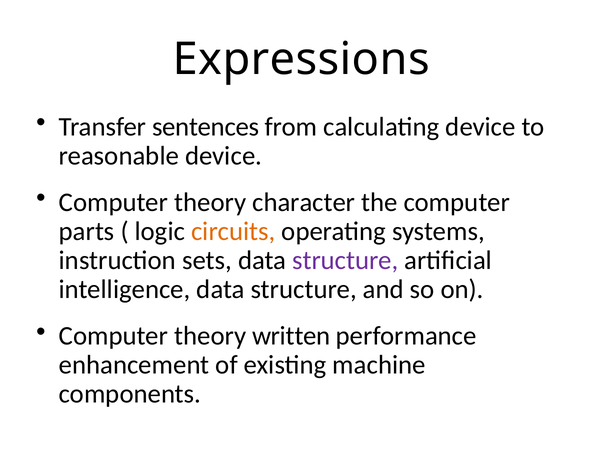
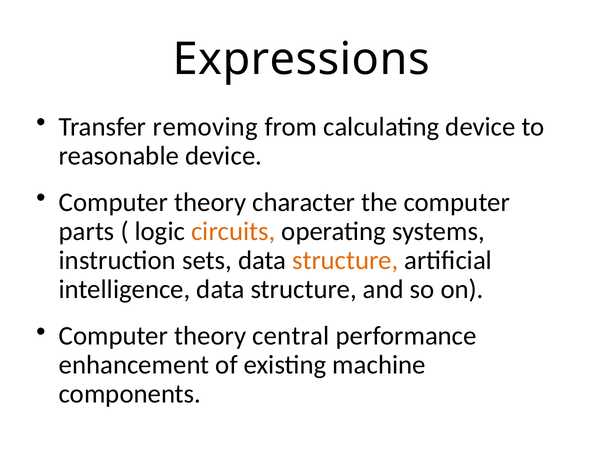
sentences: sentences -> removing (205, 126)
structure colour: purple -> orange (345, 260)
written: written -> central (291, 335)
